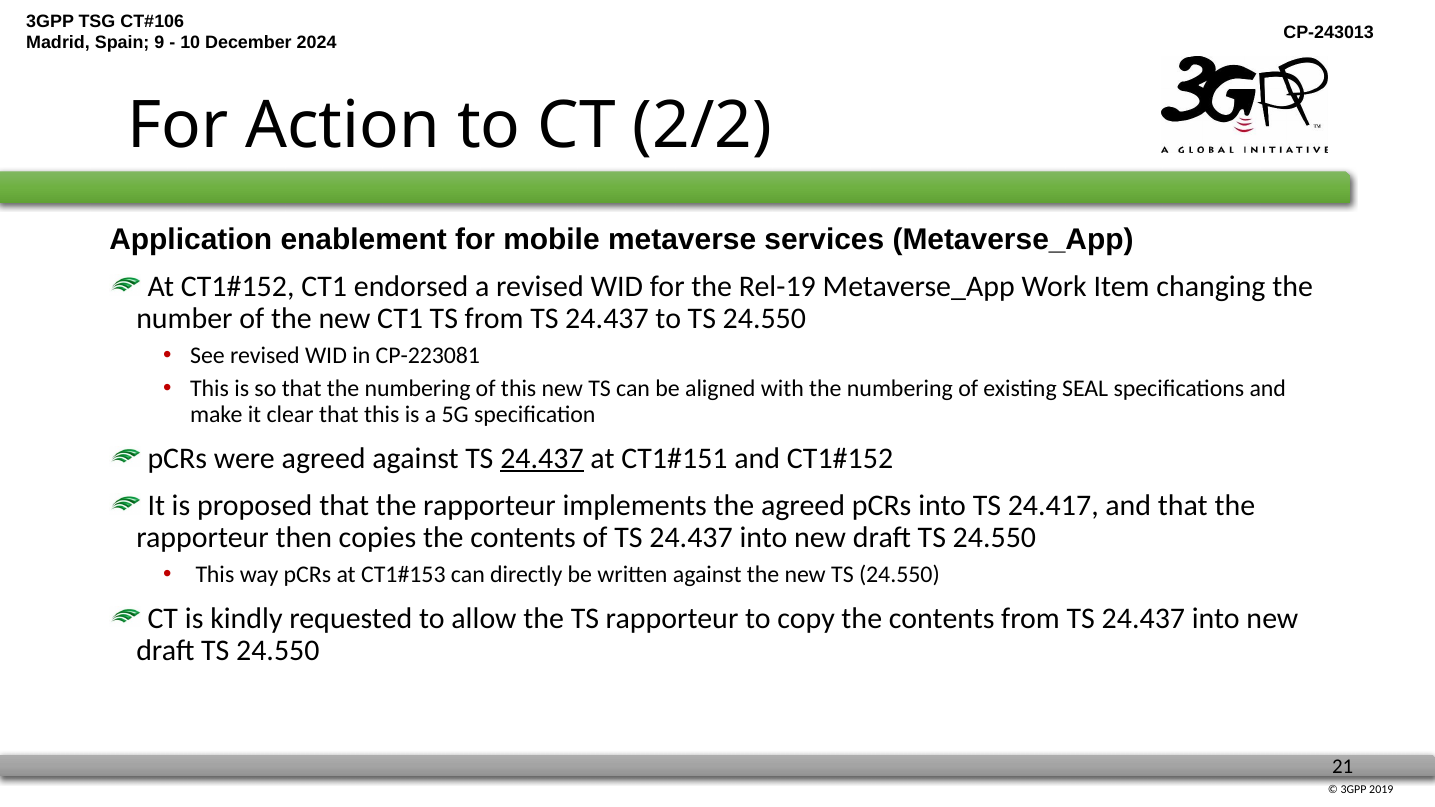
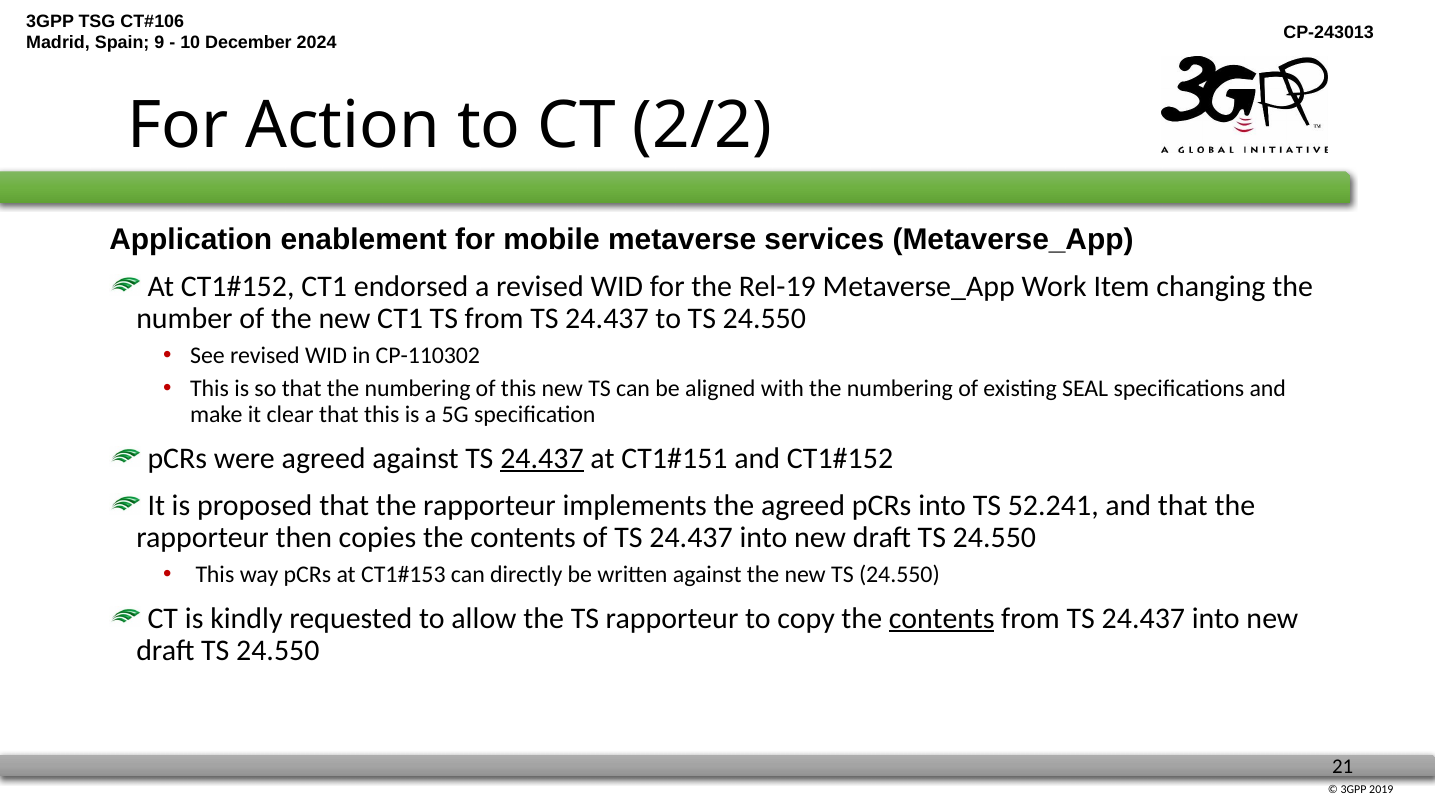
CP-223081: CP-223081 -> CP-110302 (428, 355)
24.417: 24.417 -> 52.241 (1053, 506)
contents underline: none -> present (942, 618)
